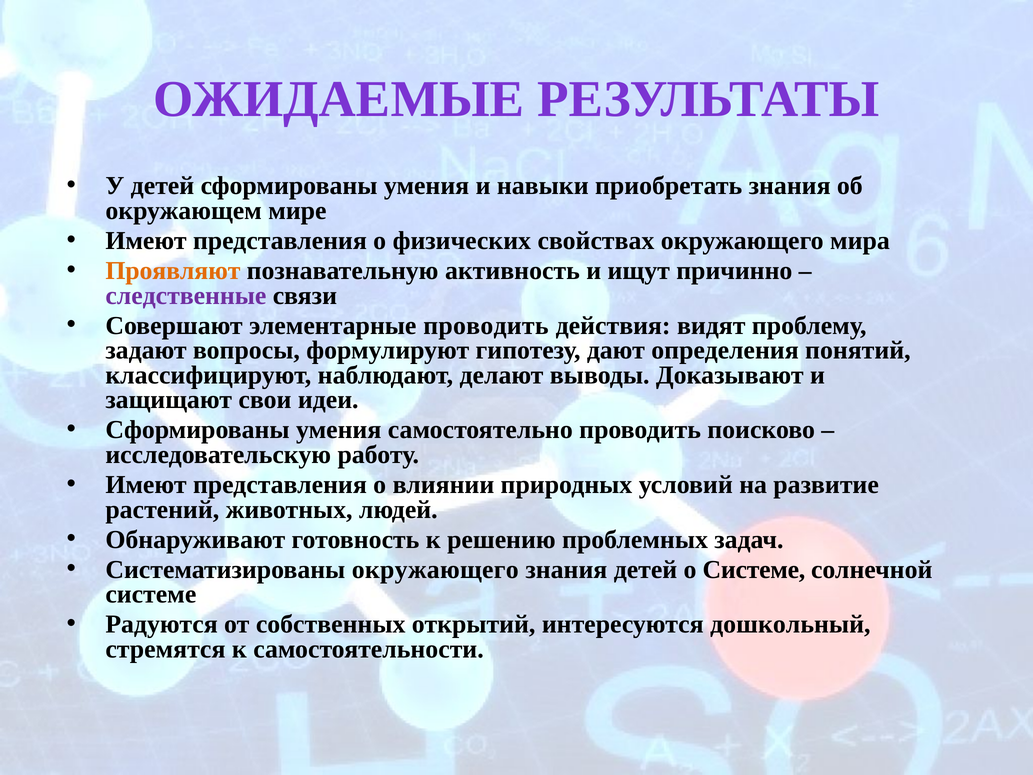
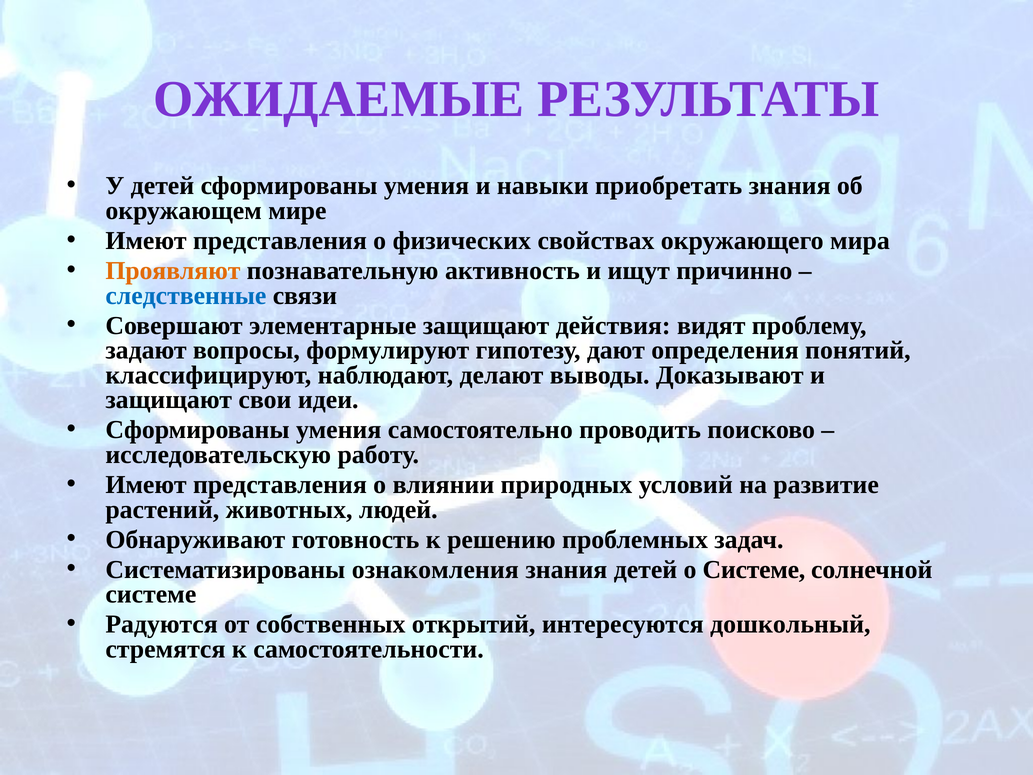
следственные colour: purple -> blue (186, 295)
элементарные проводить: проводить -> защищают (486, 325)
Систематизированы окружающего: окружающего -> ознакомления (435, 569)
